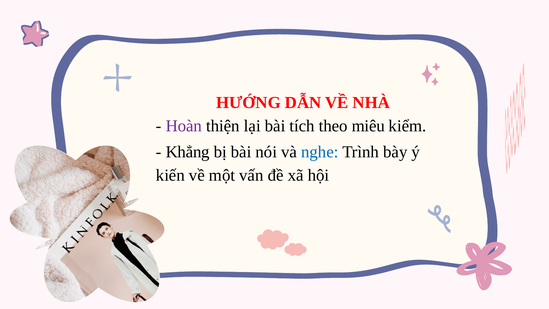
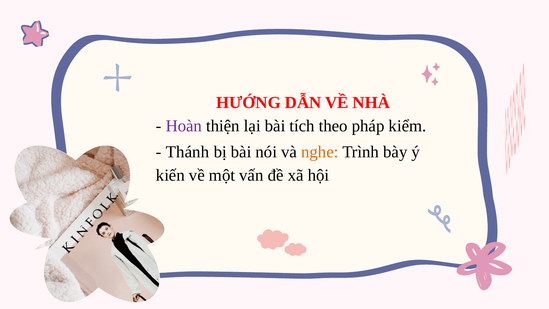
miêu: miêu -> pháp (368, 126)
Khẳng: Khẳng -> Thánh (188, 152)
nghe colour: blue -> orange (320, 152)
